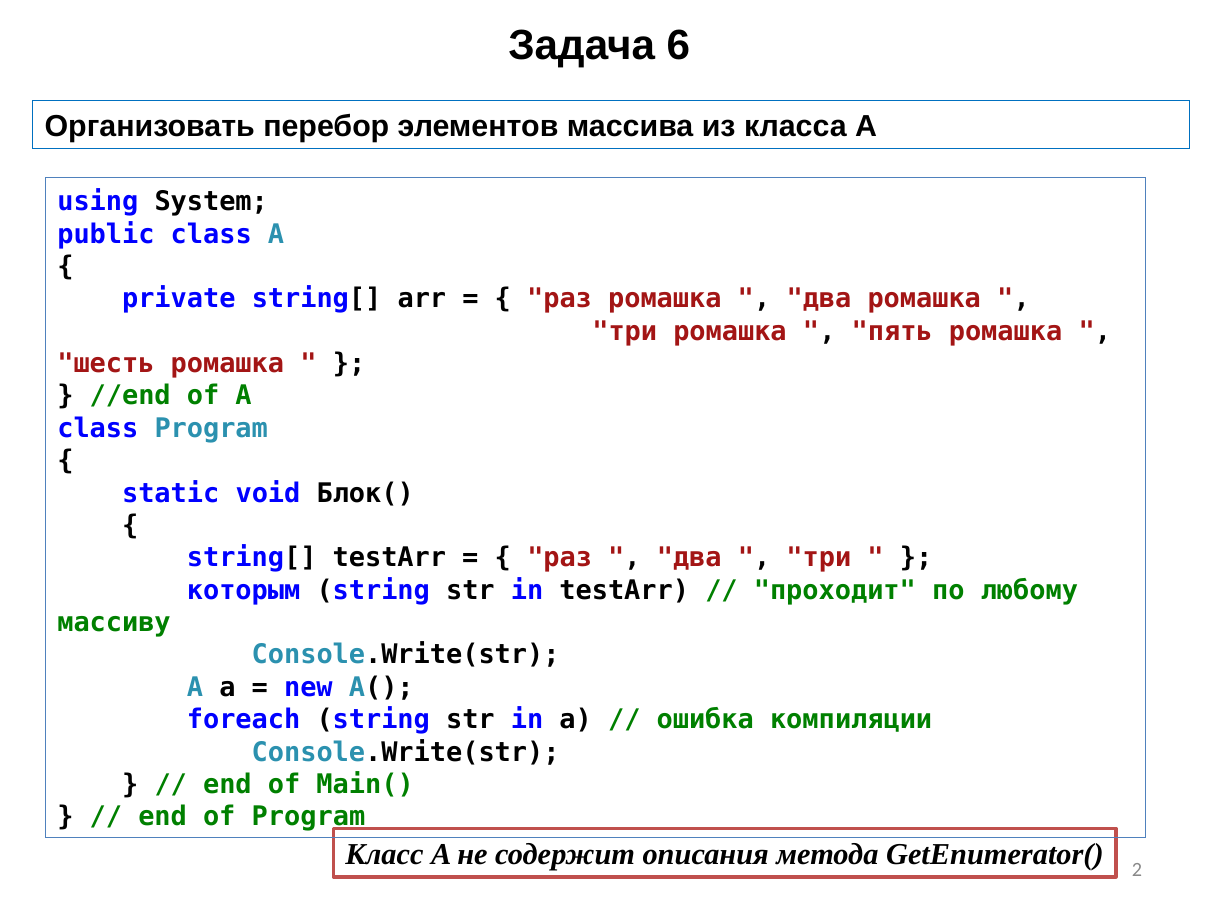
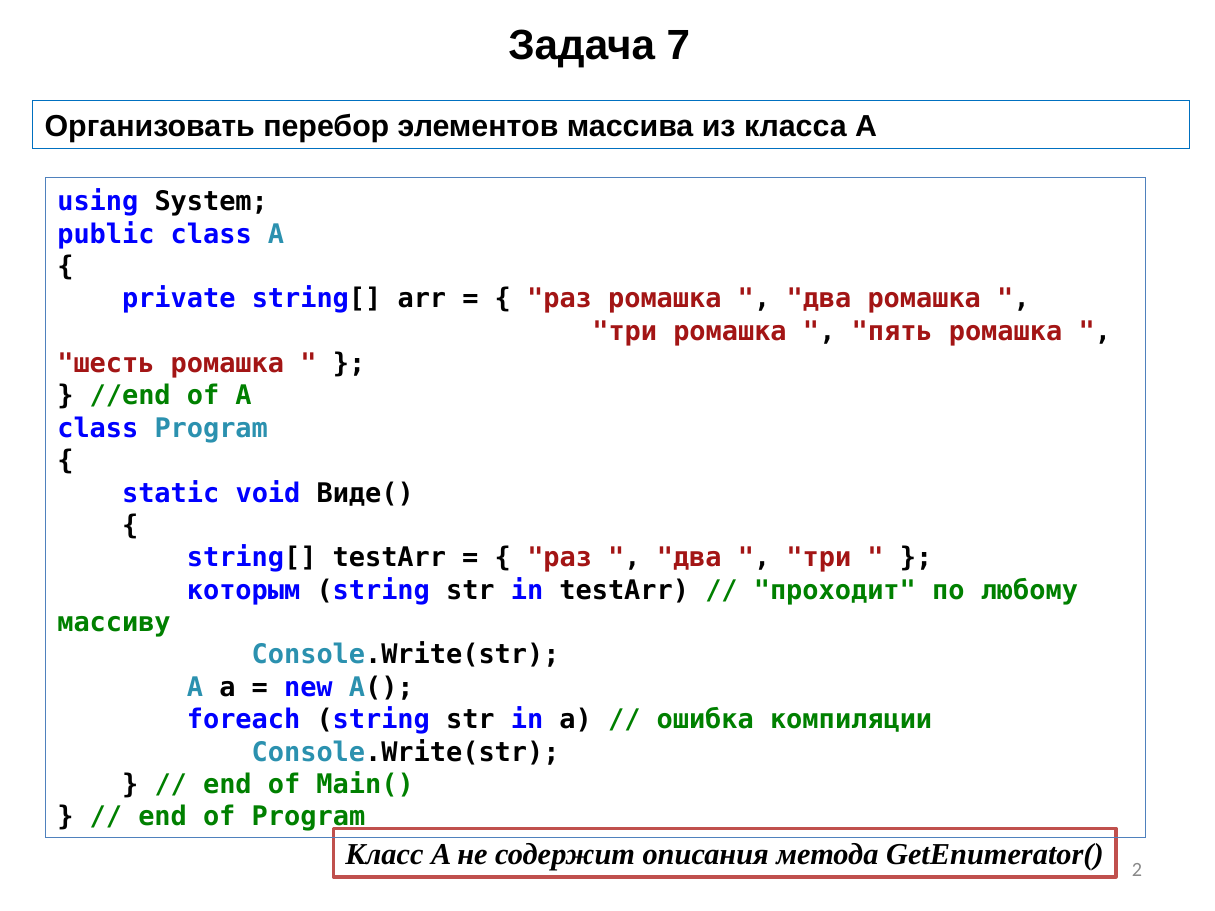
6: 6 -> 7 (678, 46)
Блок(: Блок( -> Виде( (365, 493)
